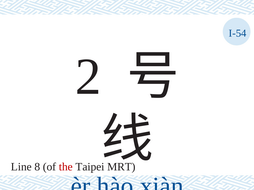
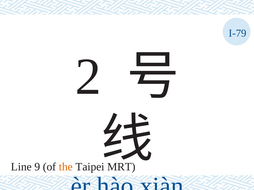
I-54: I-54 -> I-79 (238, 33)
8: 8 -> 9 (37, 167)
the colour: red -> orange (66, 167)
